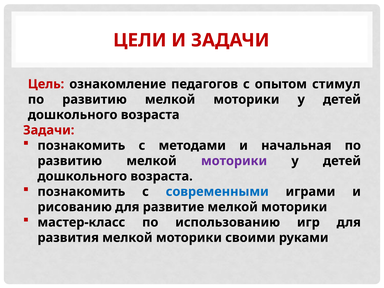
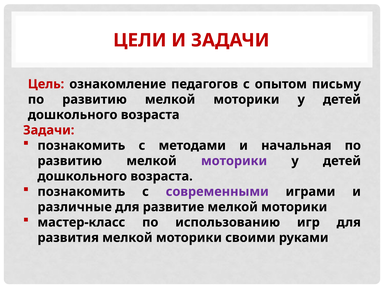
стимул: стимул -> письму (336, 84)
современными colour: blue -> purple (217, 192)
рисованию: рисованию -> различные (75, 207)
